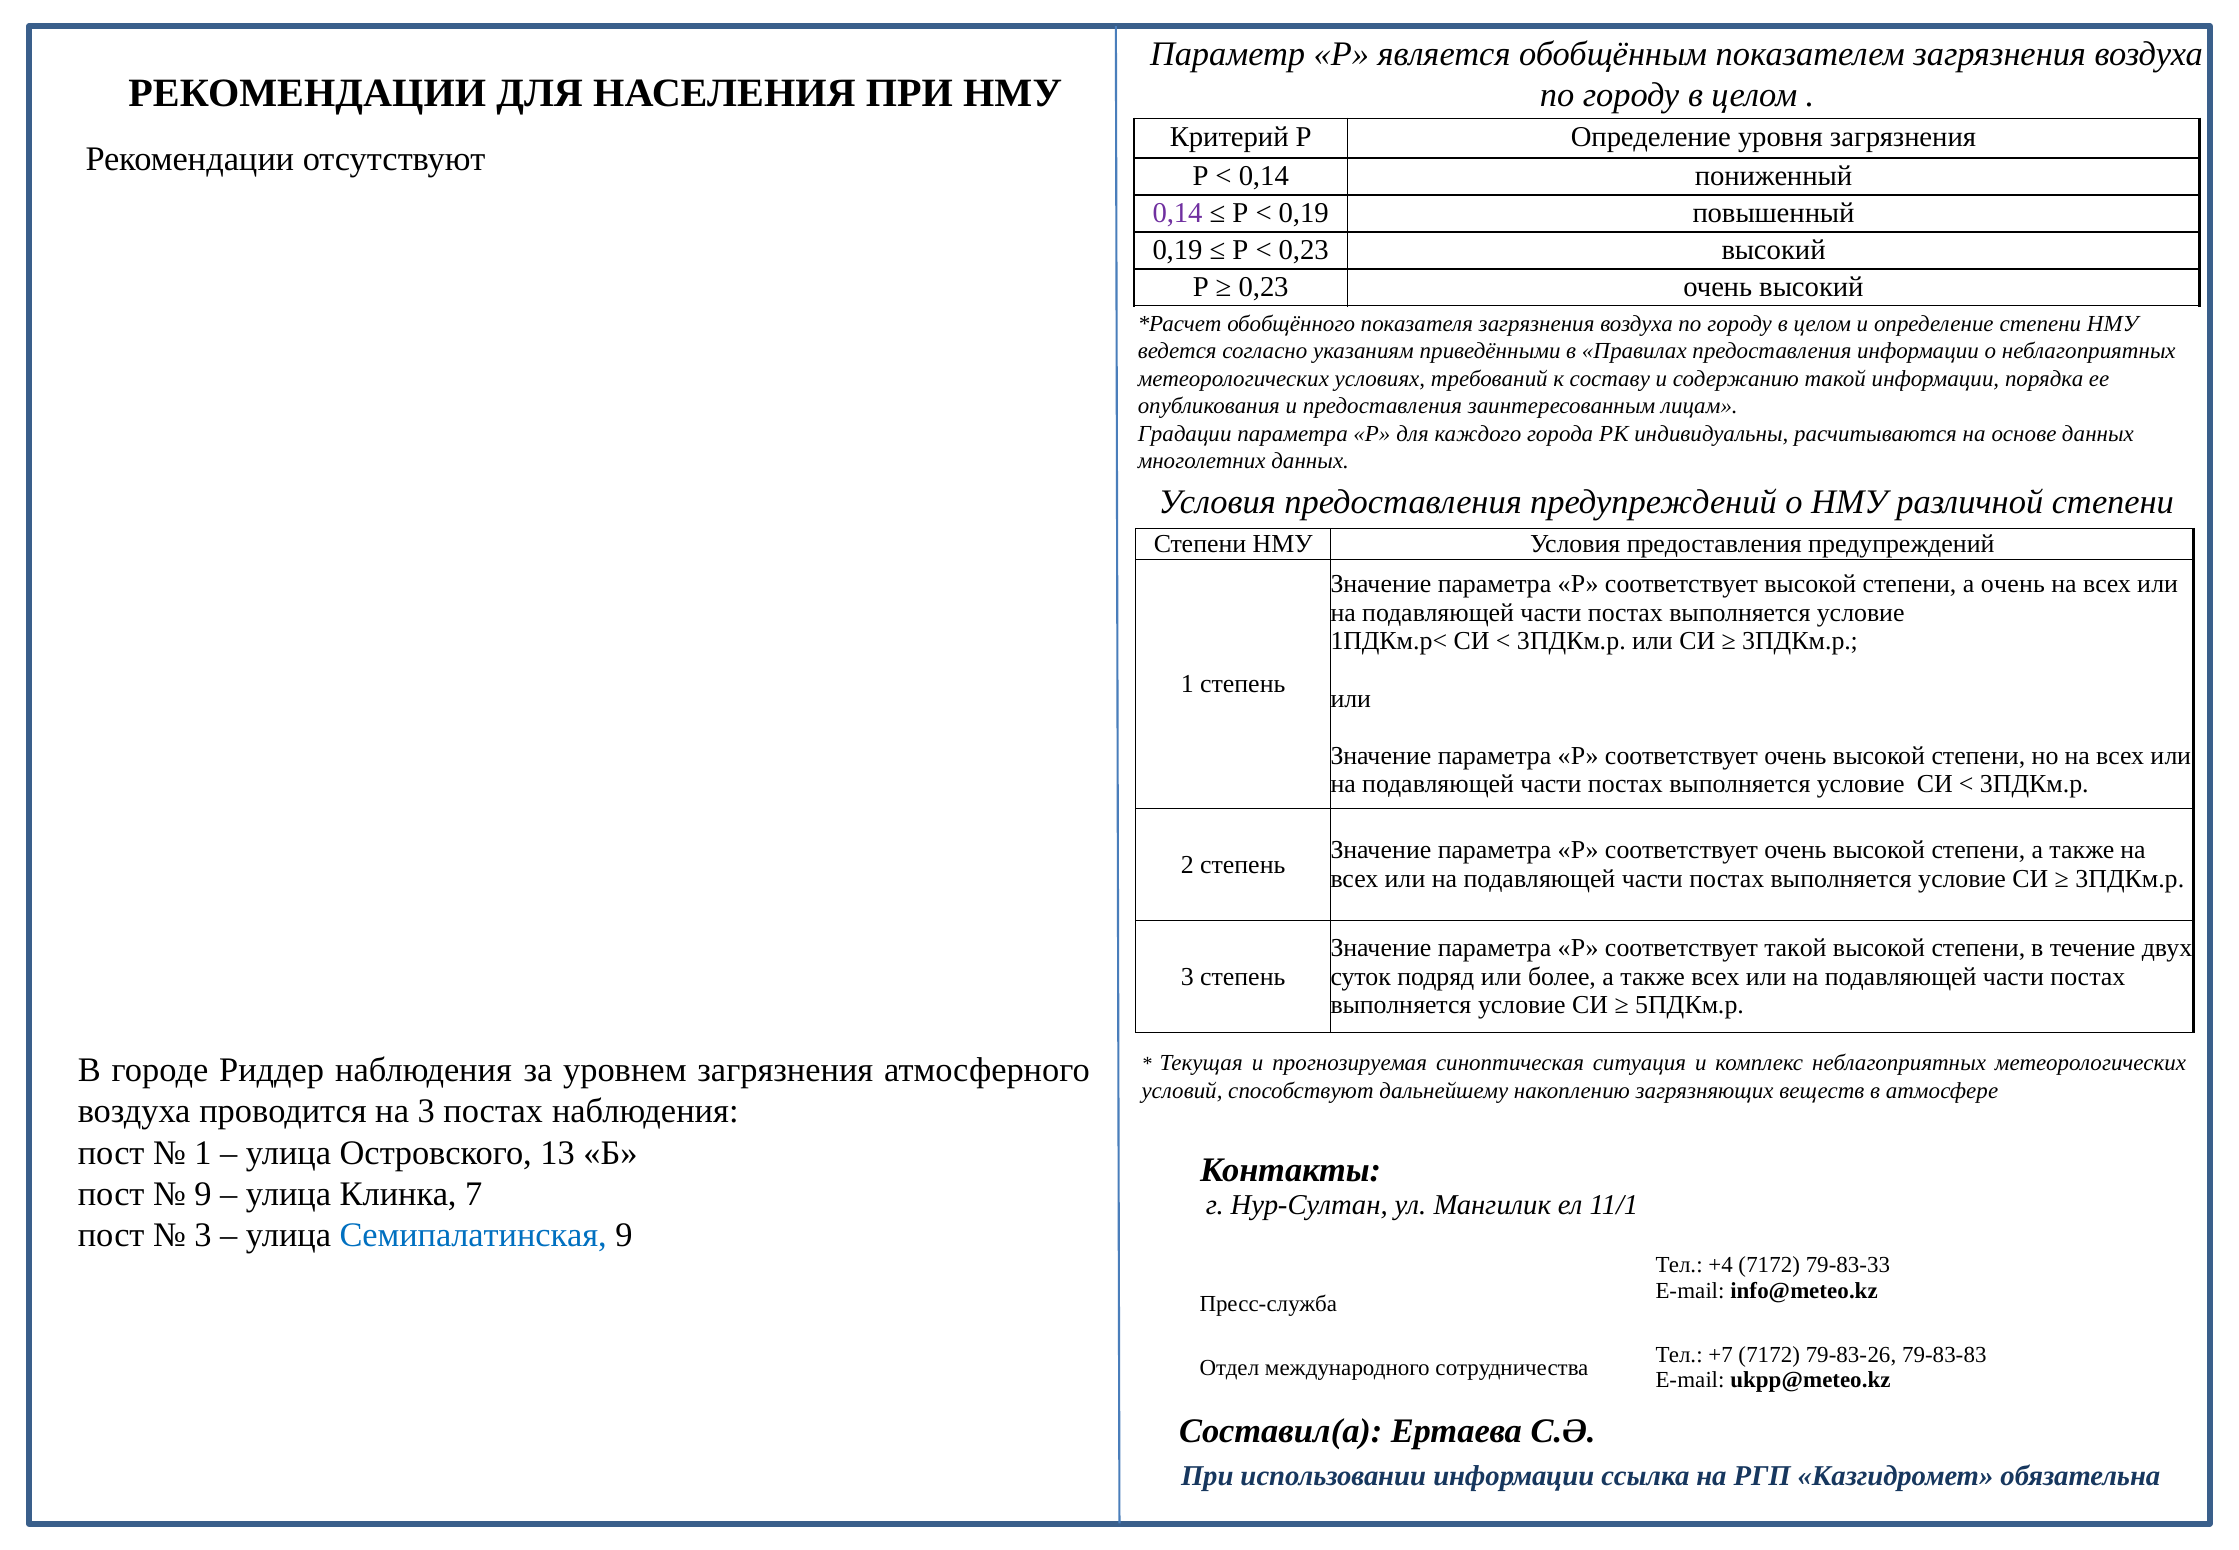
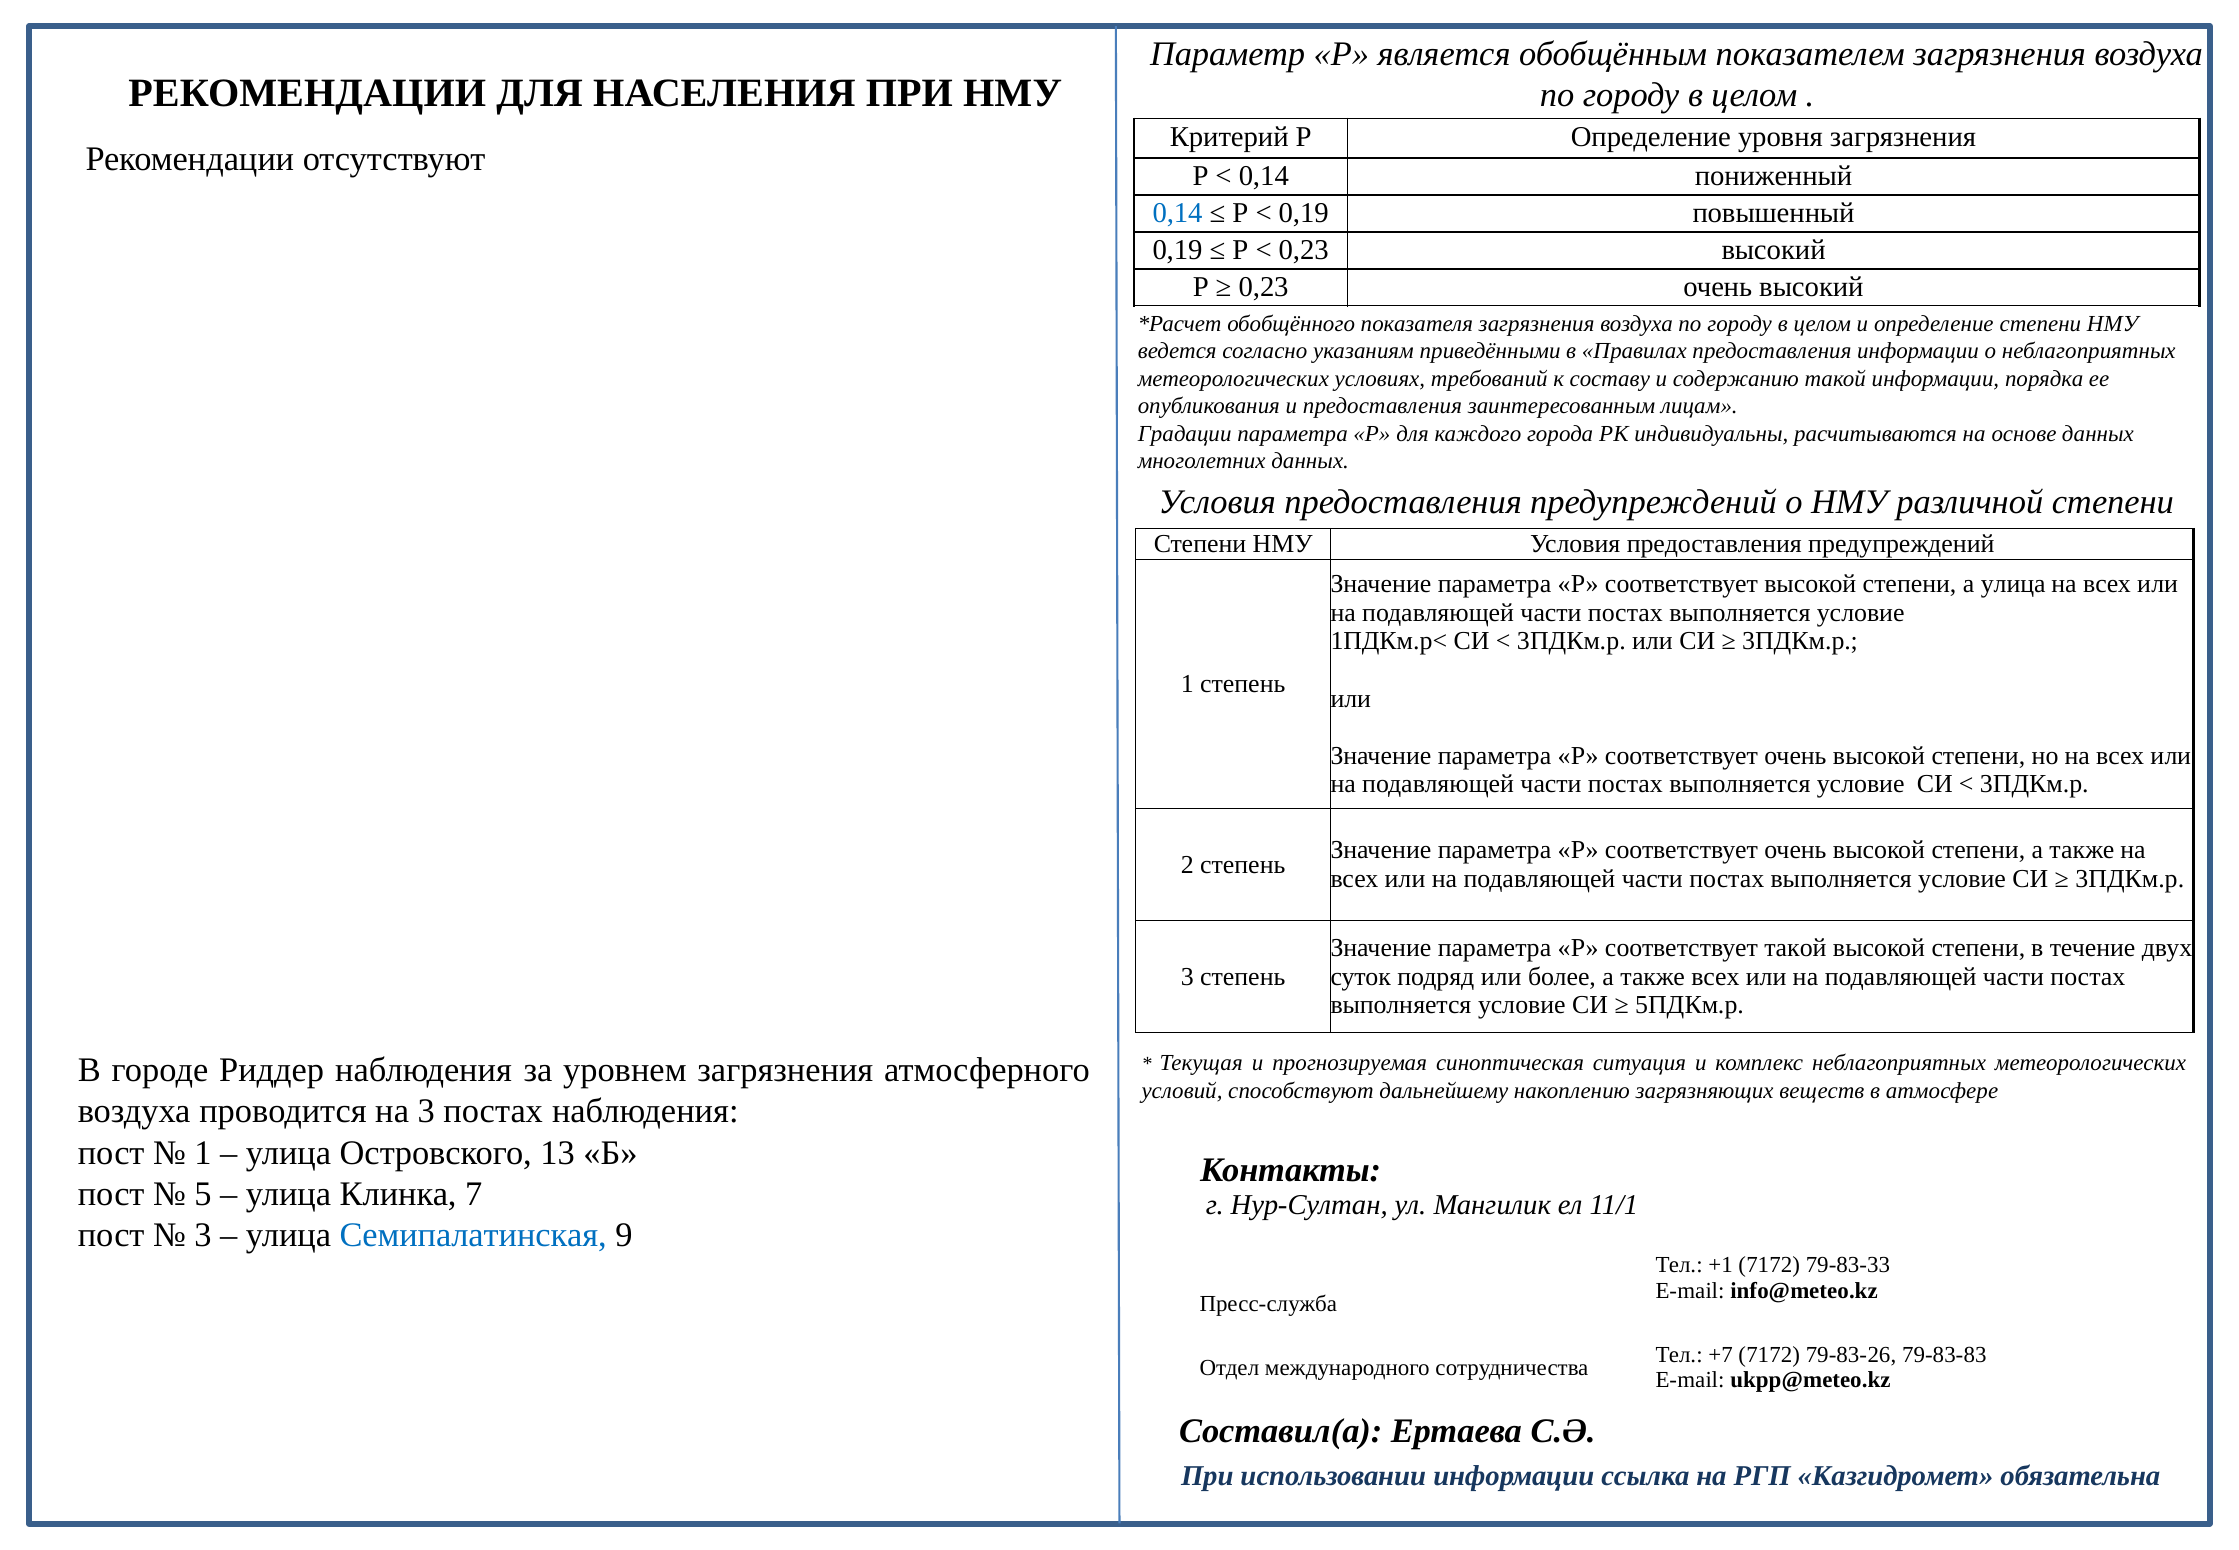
0,14 colour: purple -> blue (1178, 213)
а очень: очень -> улица (2013, 584)
9: 9 -> 5 (203, 1194)
+4: +4 -> +1 (1720, 1265)
